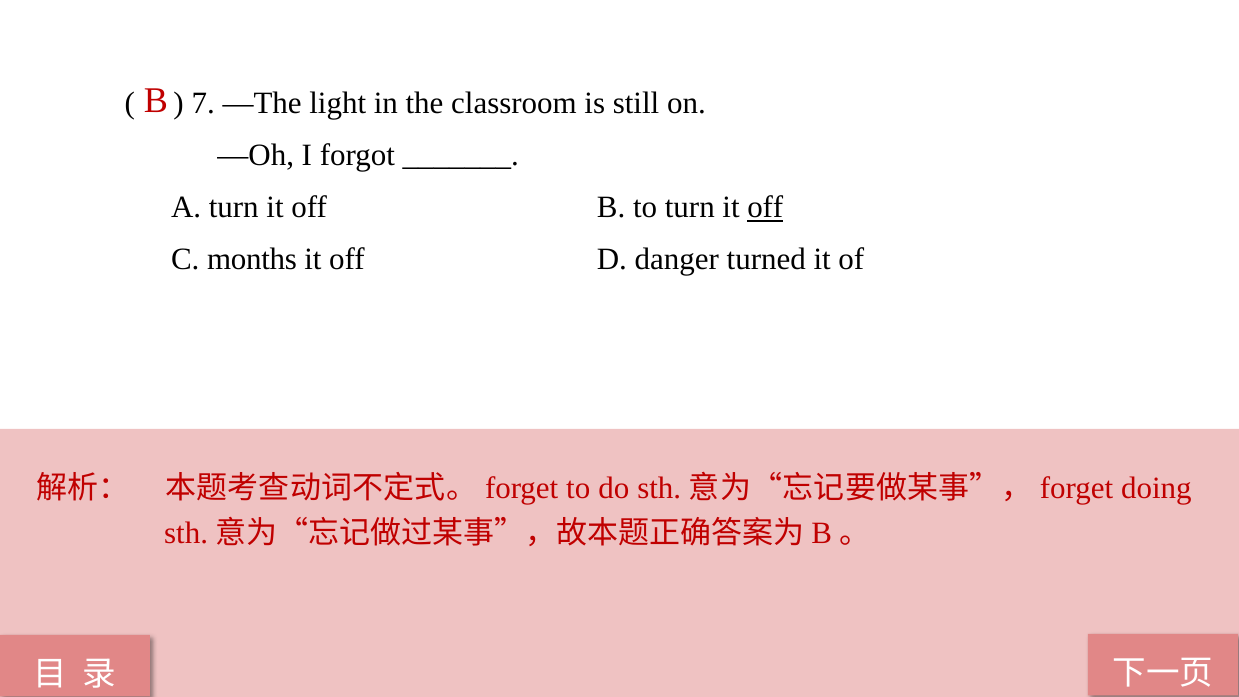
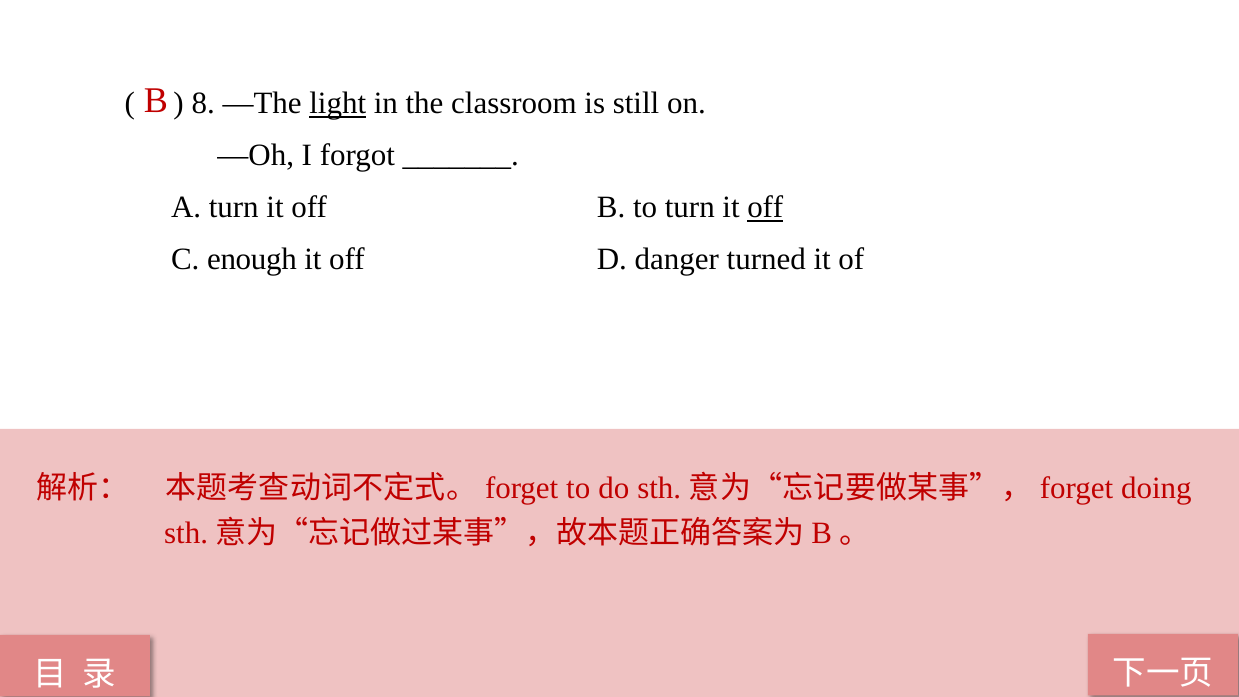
7: 7 -> 8 (203, 103)
light underline: none -> present (338, 103)
months: months -> enough (252, 259)
